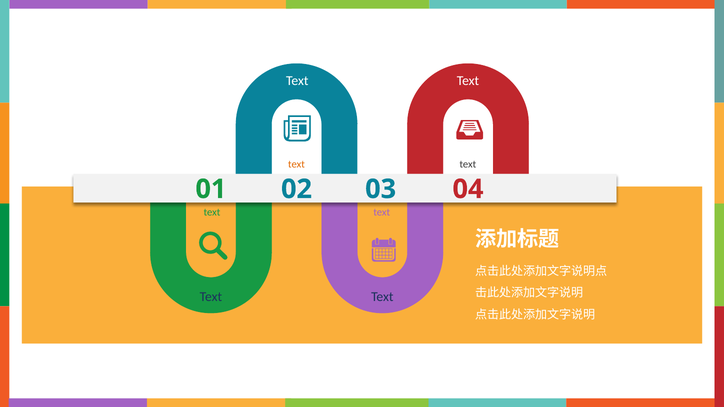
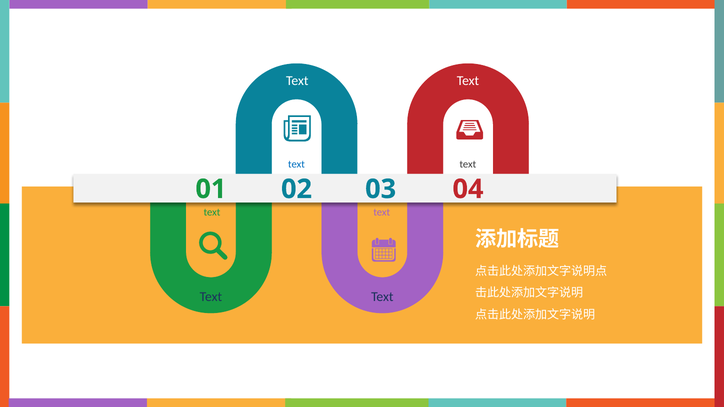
text colour: orange -> blue (296, 164)
